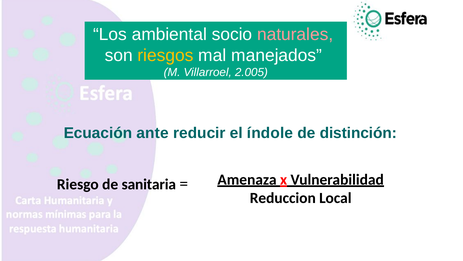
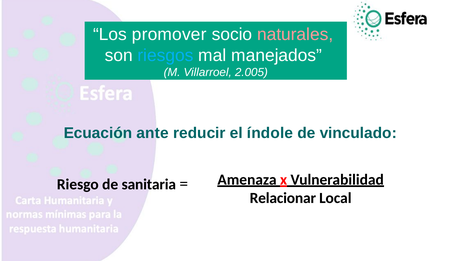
ambiental: ambiental -> promover (169, 34)
riesgos colour: yellow -> light blue (166, 55)
distinción: distinción -> vinculado (358, 133)
Reduccion: Reduccion -> Relacionar (283, 198)
